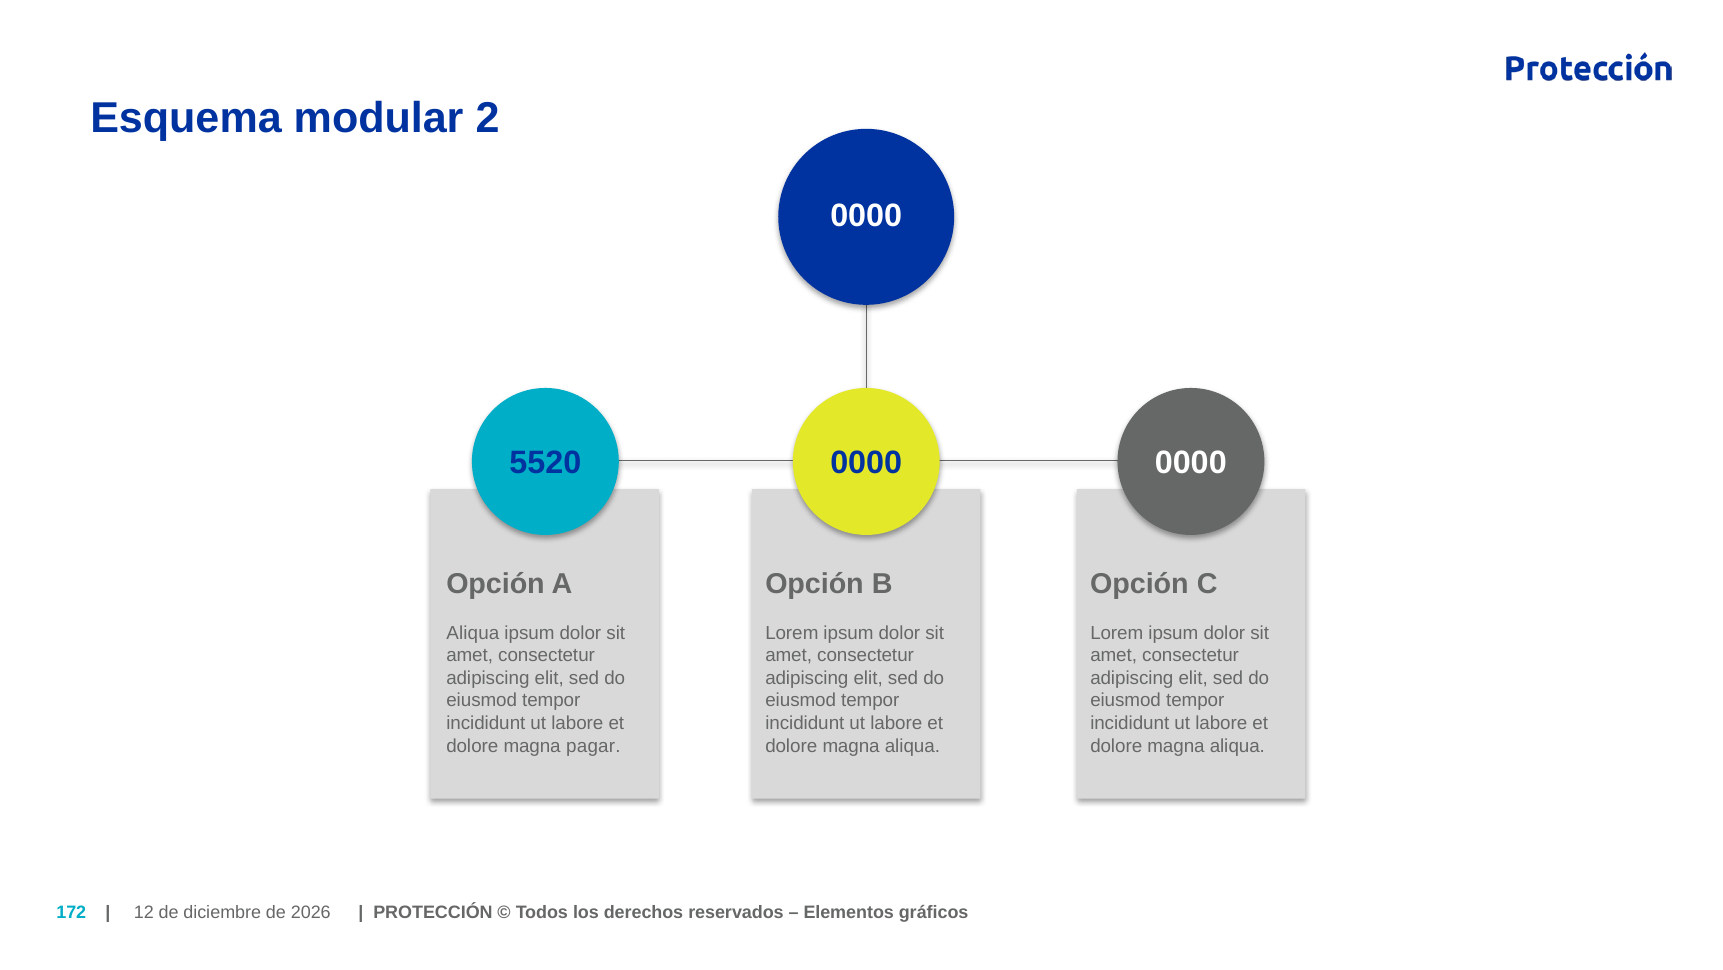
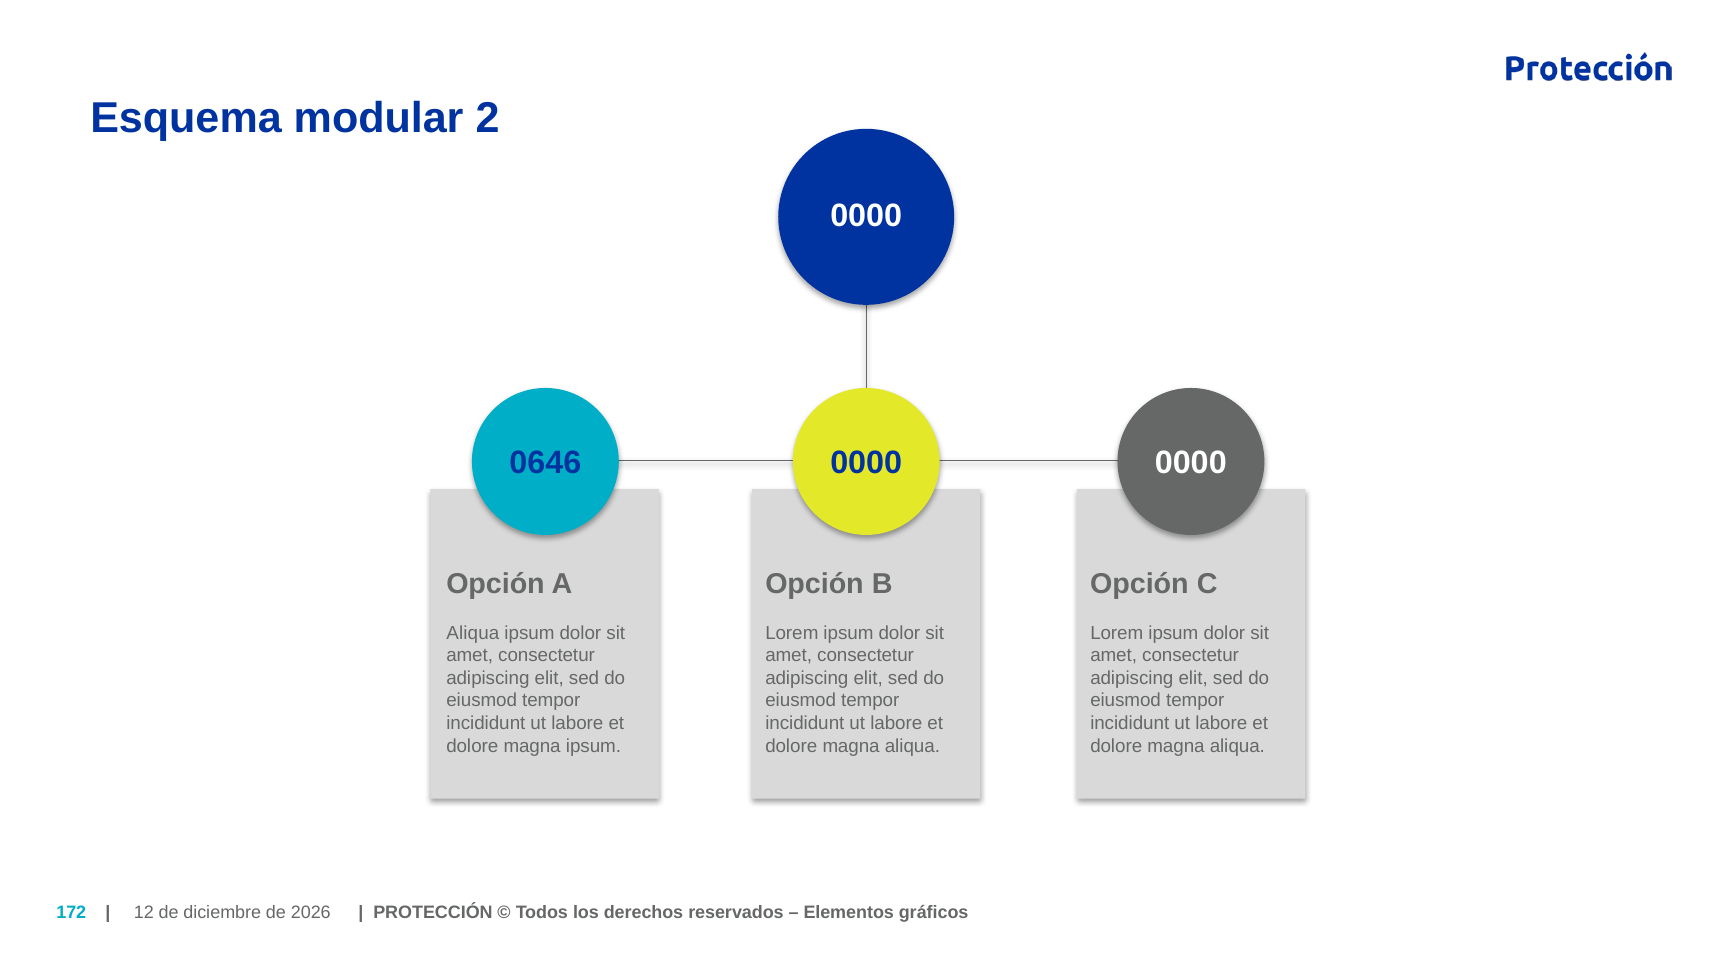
5520: 5520 -> 0646 (545, 462)
magna pagar: pagar -> ipsum (593, 746)
